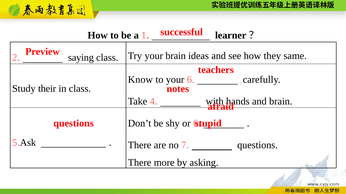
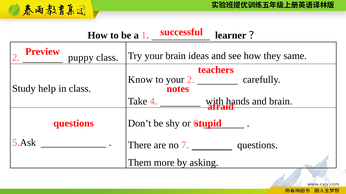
saying: saying -> puppy (81, 58)
your 6: 6 -> 2 (189, 80)
their: their -> help (47, 89)
There: There -> Them (140, 163)
